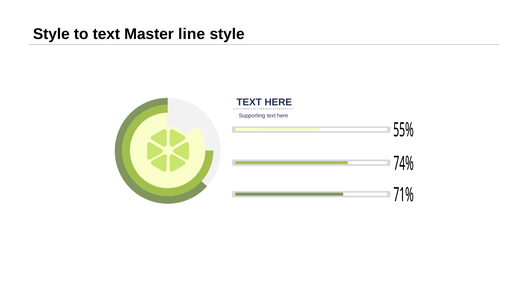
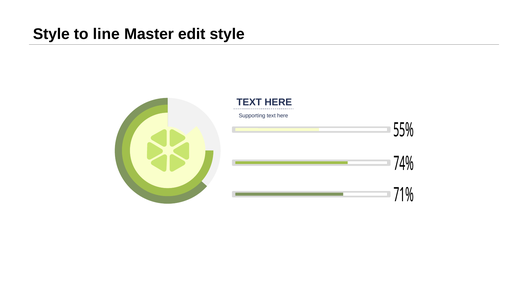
to text: text -> line (106, 34)
line: line -> edit (192, 34)
